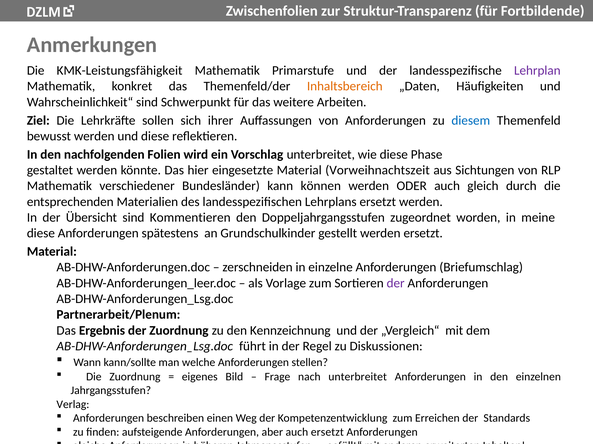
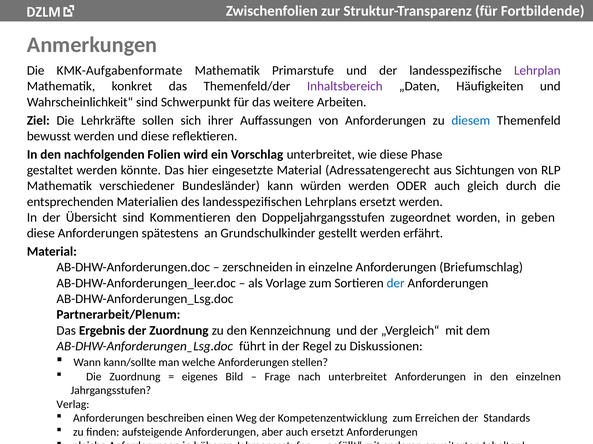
KMK-Leistungsfähigkeit: KMK-Leistungsfähigkeit -> KMK-Aufgabenformate (120, 71)
Inhaltsbereich colour: orange -> purple (345, 86)
Vorweihnachtszeit: Vorweihnachtszeit -> Adressatengerecht (378, 170)
können: können -> würden (321, 186)
meine: meine -> geben (538, 218)
werden ersetzt: ersetzt -> erfährt (423, 234)
der colour: purple -> blue (396, 284)
